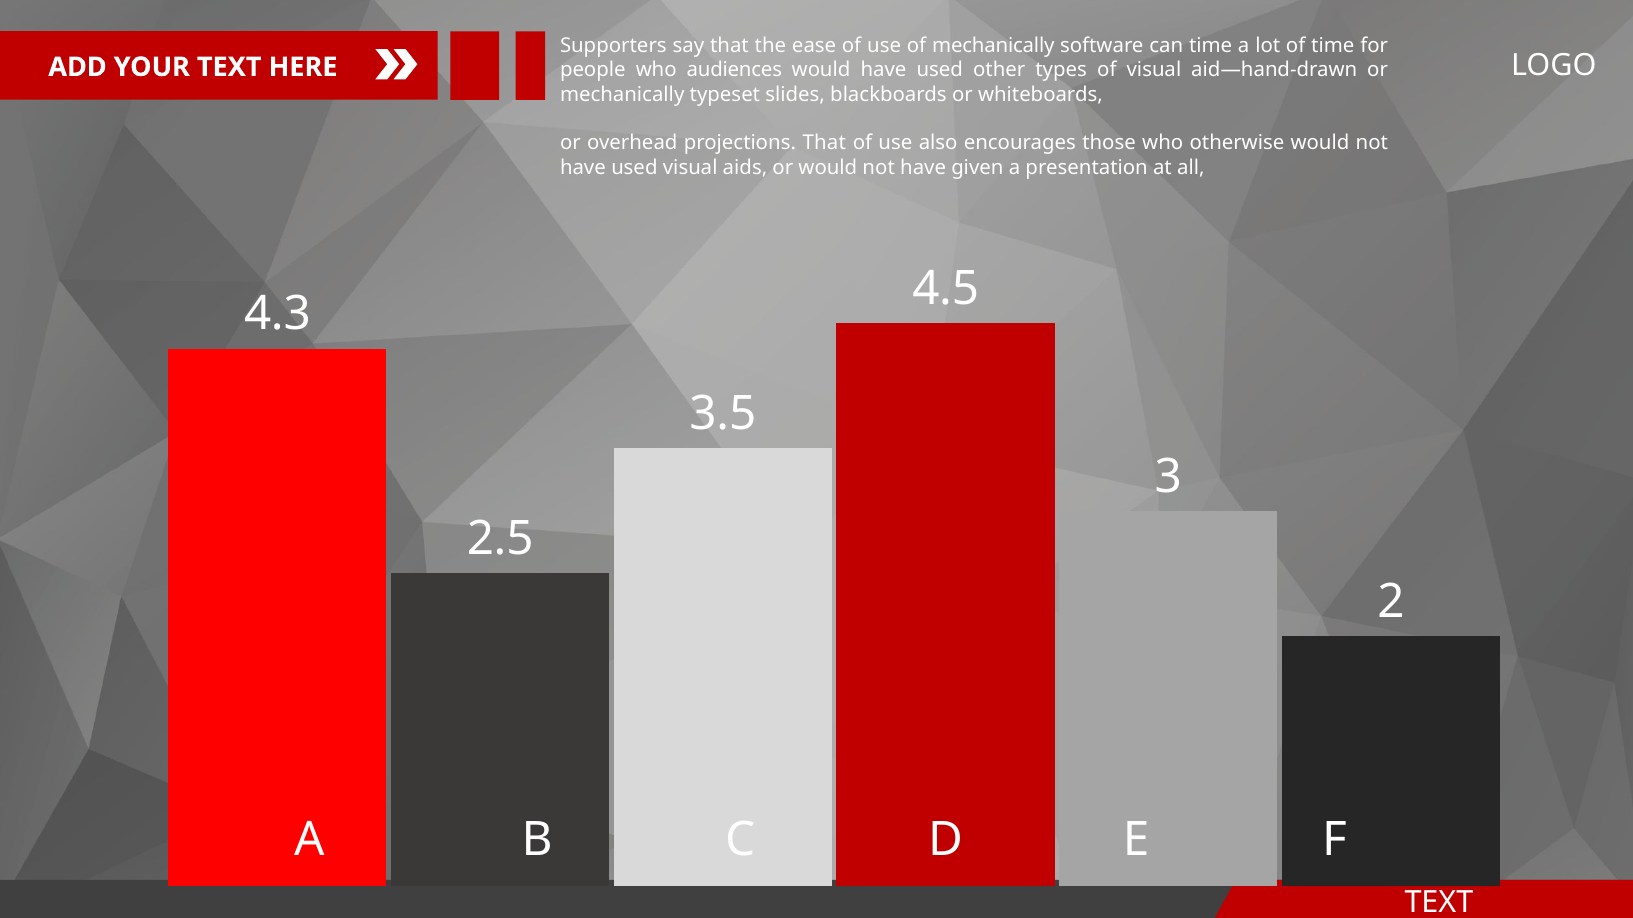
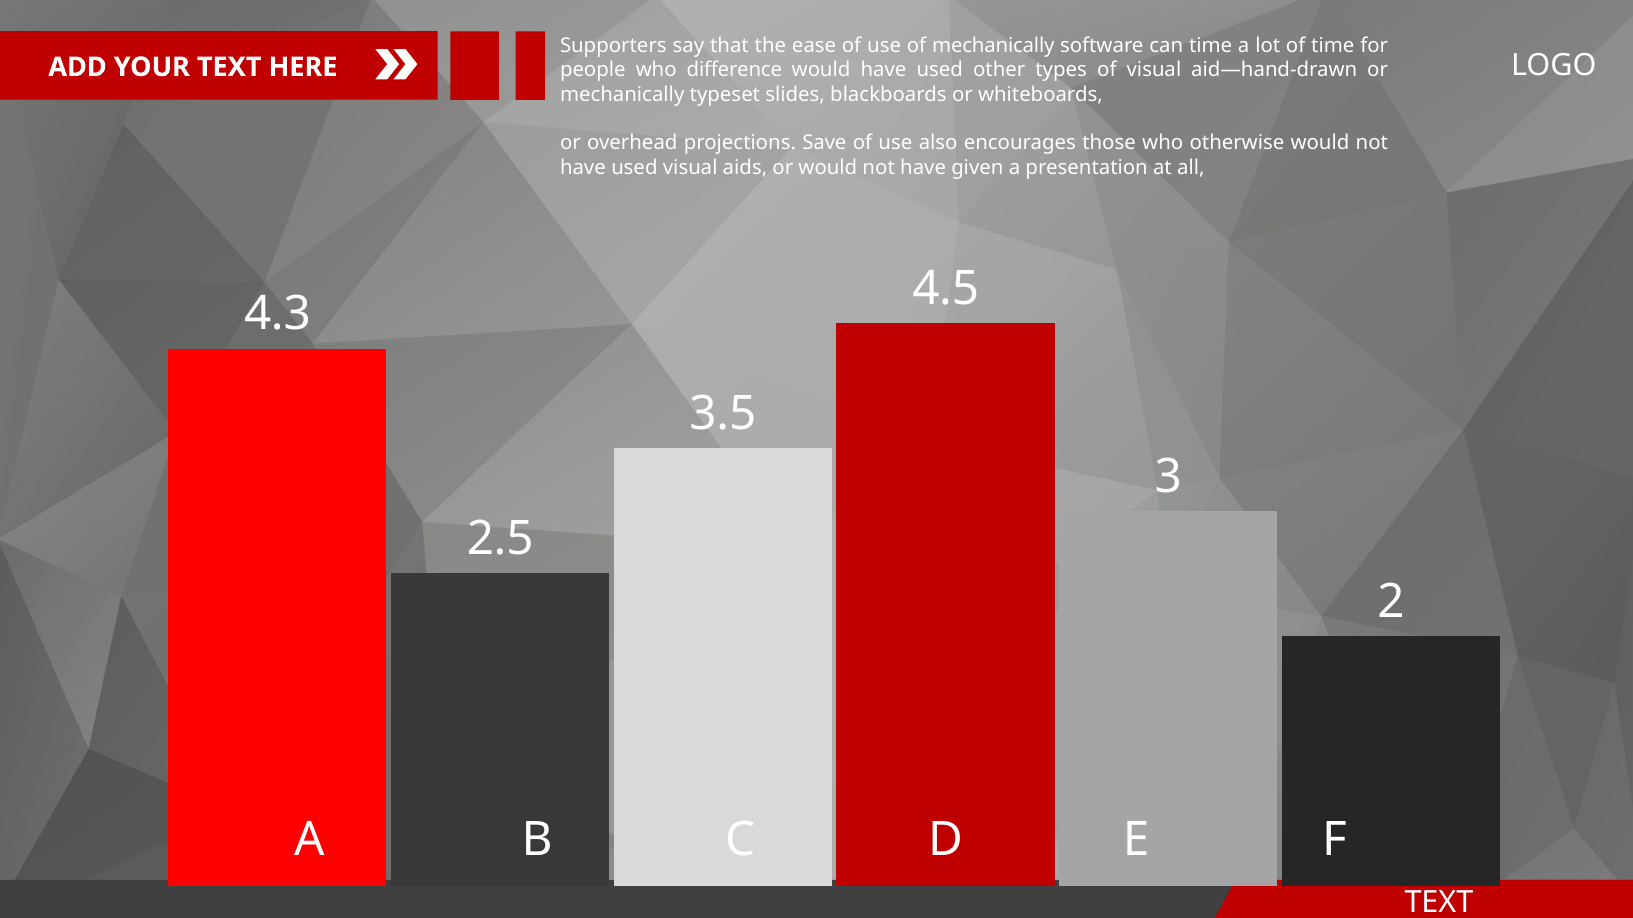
audiences: audiences -> difference (734, 70)
projections That: That -> Save (824, 143)
